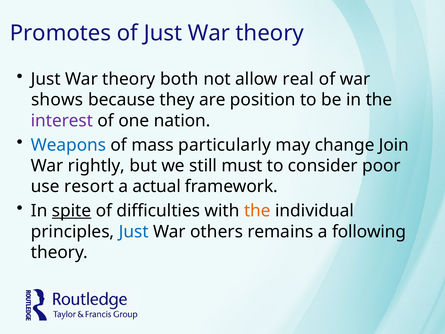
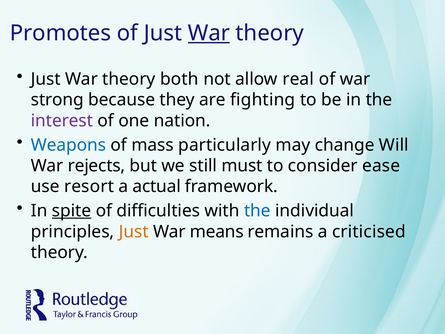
War underline: none -> present (209, 33)
shows: shows -> strong (57, 100)
position: position -> fighting (263, 100)
Join: Join -> Will (394, 145)
rightly: rightly -> rejects (96, 166)
poor: poor -> ease (381, 166)
the colour: orange -> blue (257, 211)
Just colour: blue -> orange (134, 231)
others: others -> means (217, 231)
following: following -> criticised (369, 231)
